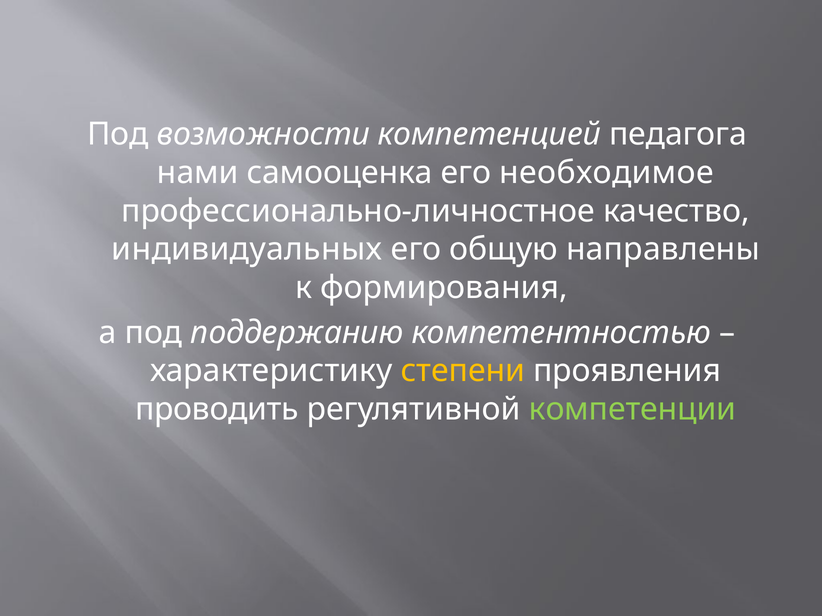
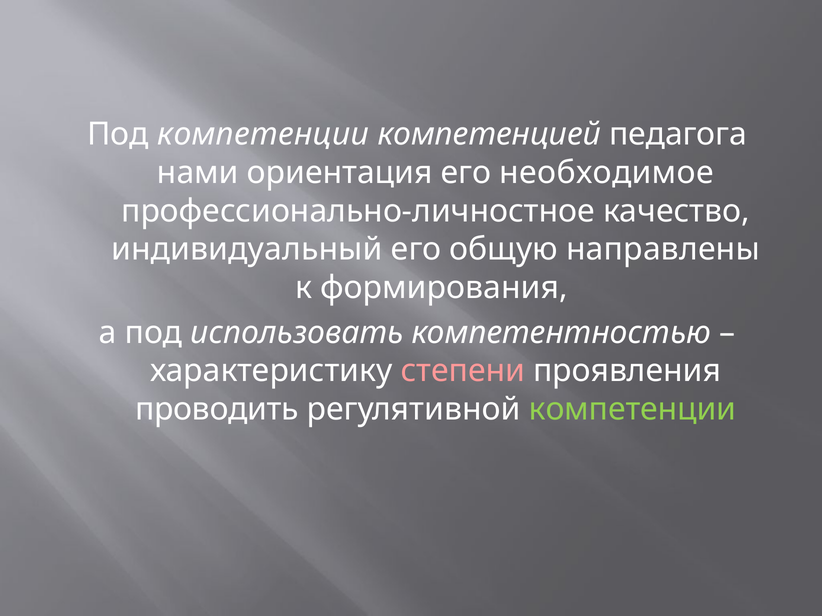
Под возможности: возможности -> компетенции (263, 134)
самооценка: самооценка -> ориентация (340, 173)
индивидуальных: индивидуальных -> индивидуальный (247, 250)
поддержанию: поддержанию -> использовать (297, 333)
степени colour: yellow -> pink (463, 371)
